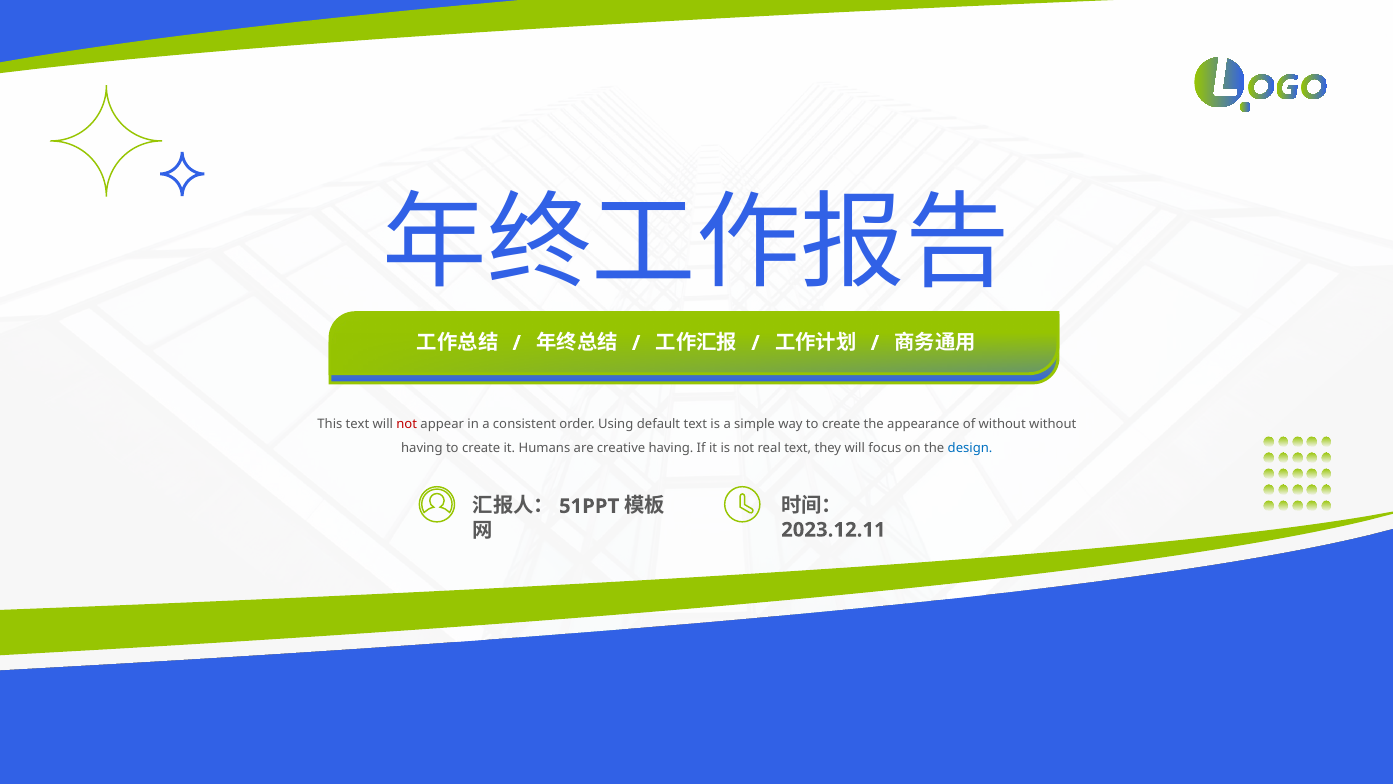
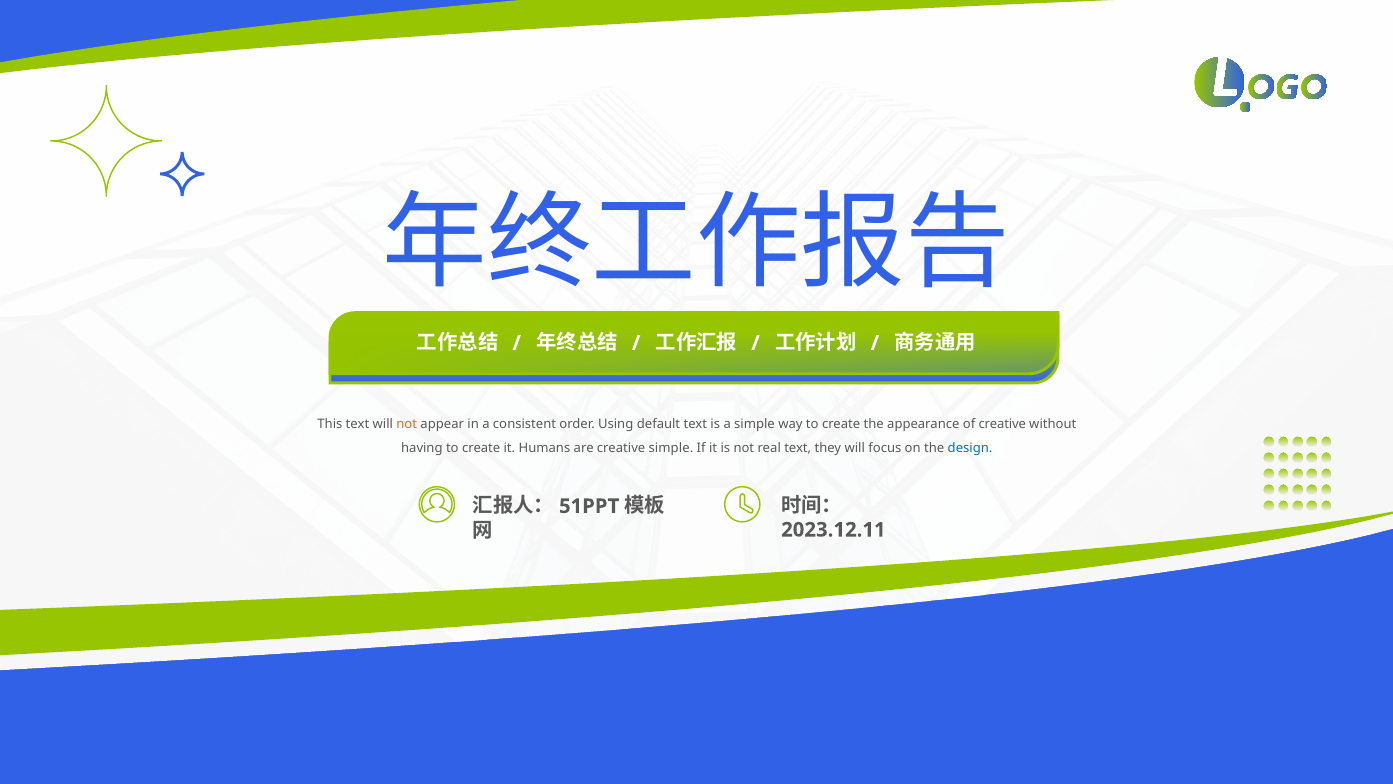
not colour: red -> orange (407, 424)
of without: without -> creative (1002, 424)
creative having: having -> simple (671, 448)
